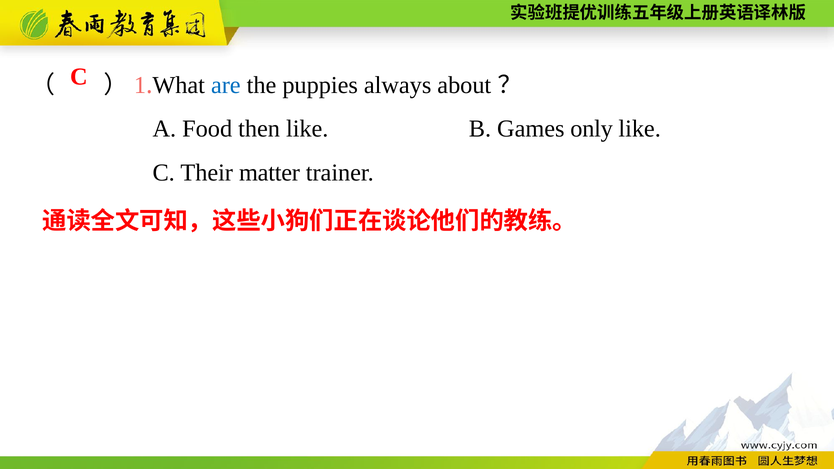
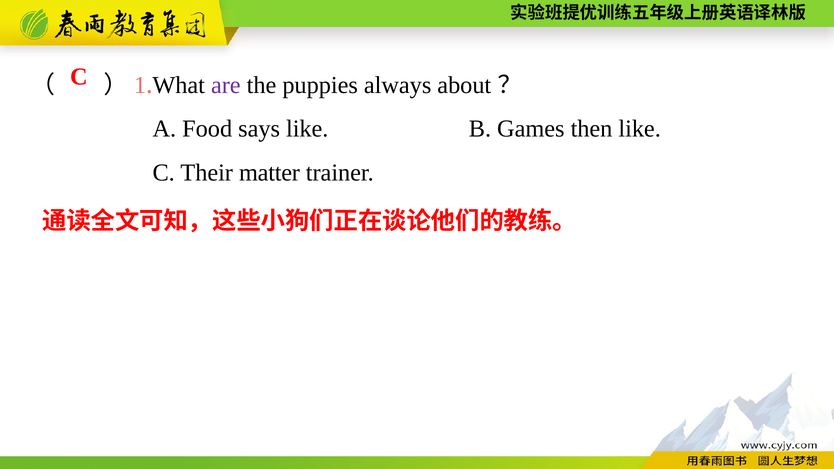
are colour: blue -> purple (226, 85)
then: then -> says (259, 129)
only: only -> then (592, 129)
